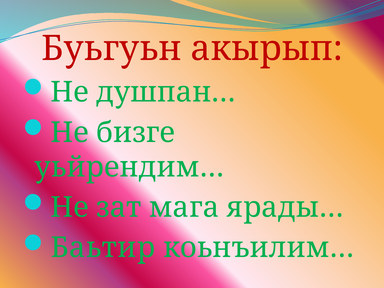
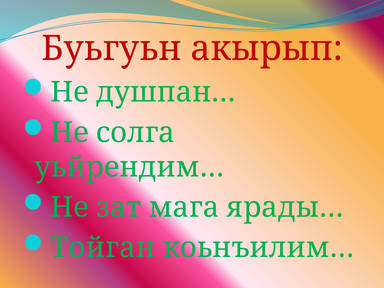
бизге: бизге -> солга (136, 133)
Баьтир: Баьтир -> Тойган (103, 248)
